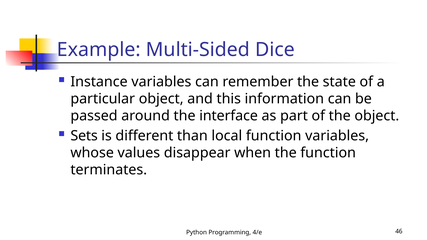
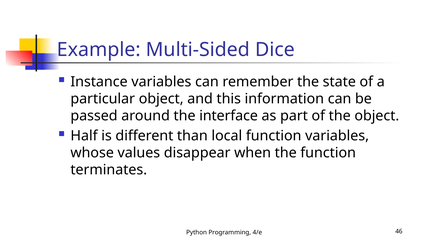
Sets: Sets -> Half (84, 136)
